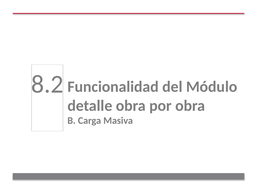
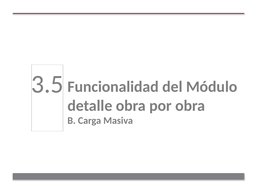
8.2: 8.2 -> 3.5 (47, 84)
